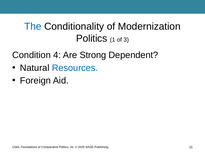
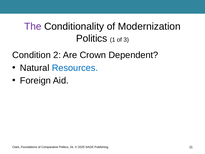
The colour: blue -> purple (33, 26)
4: 4 -> 2 (57, 55)
Strong: Strong -> Crown (93, 55)
